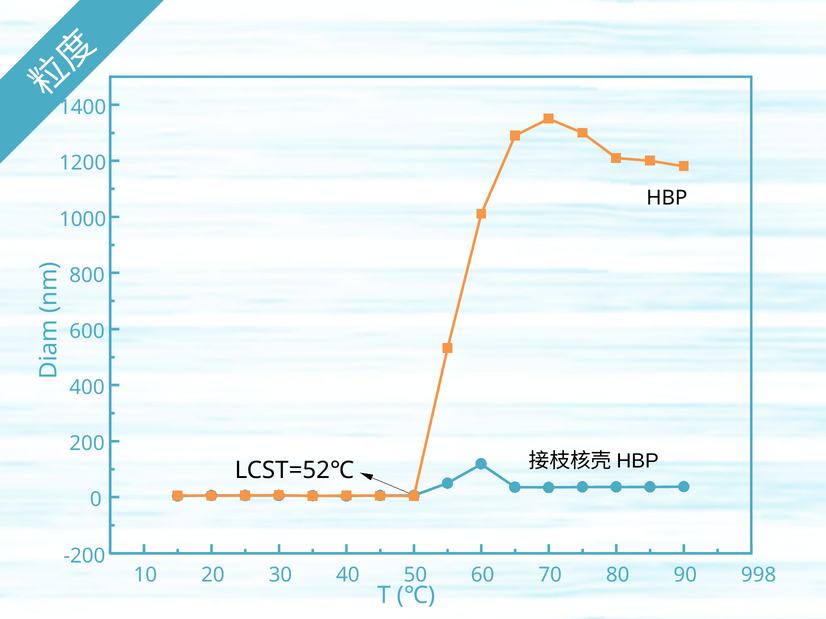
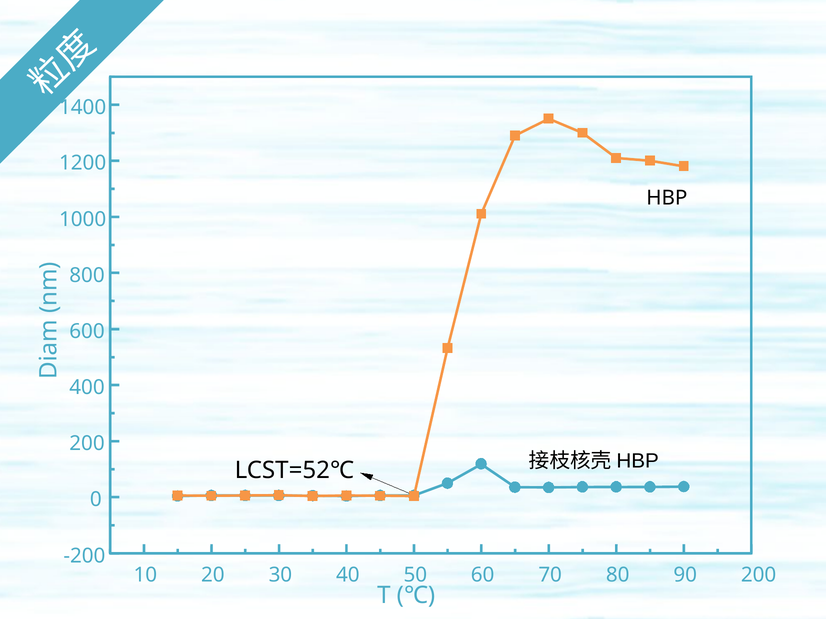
90 998: 998 -> 200 (759, 576)
